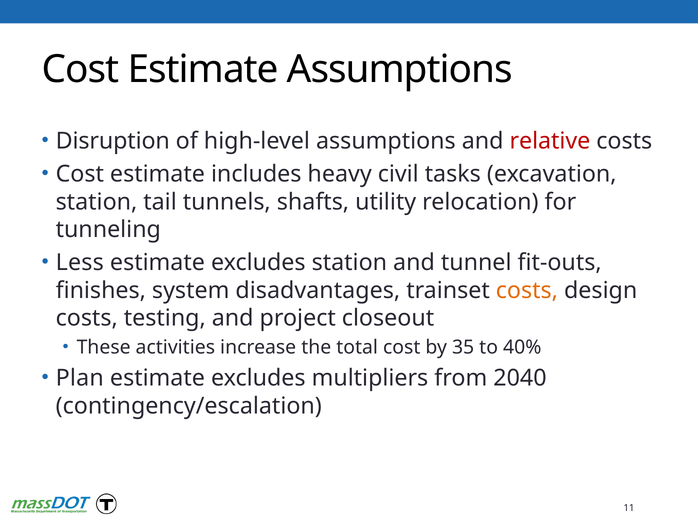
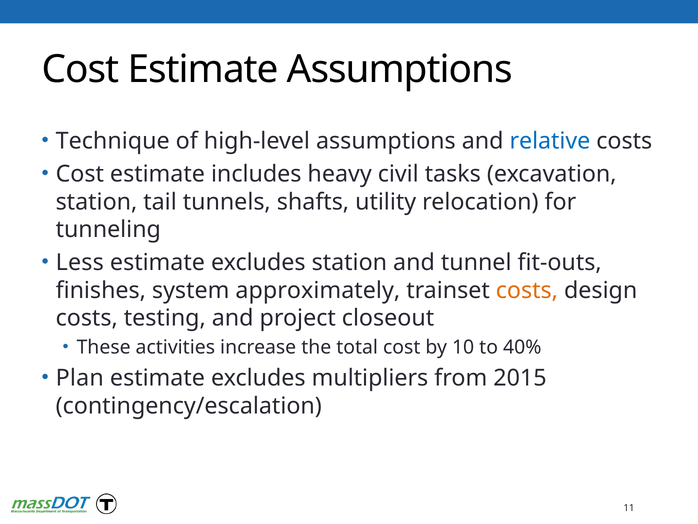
Disruption: Disruption -> Technique (113, 141)
relative colour: red -> blue (550, 141)
disadvantages: disadvantages -> approximately (318, 290)
35: 35 -> 10 (463, 347)
2040: 2040 -> 2015 (520, 378)
